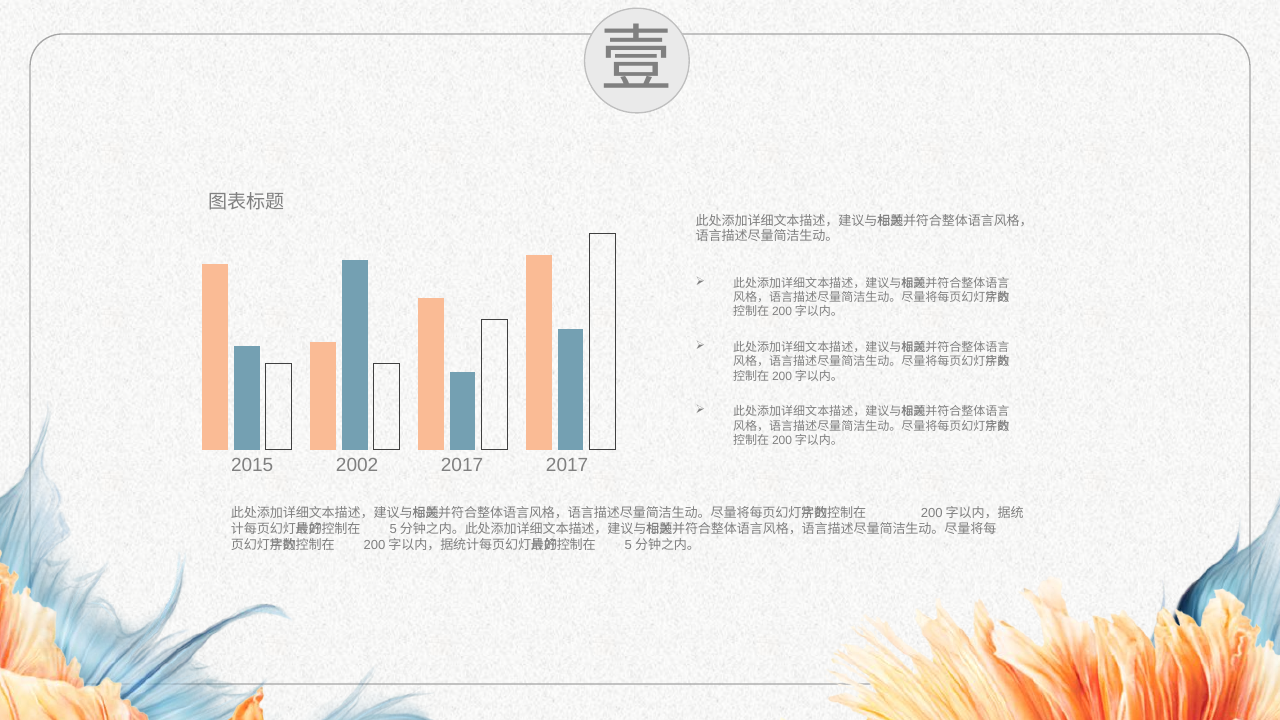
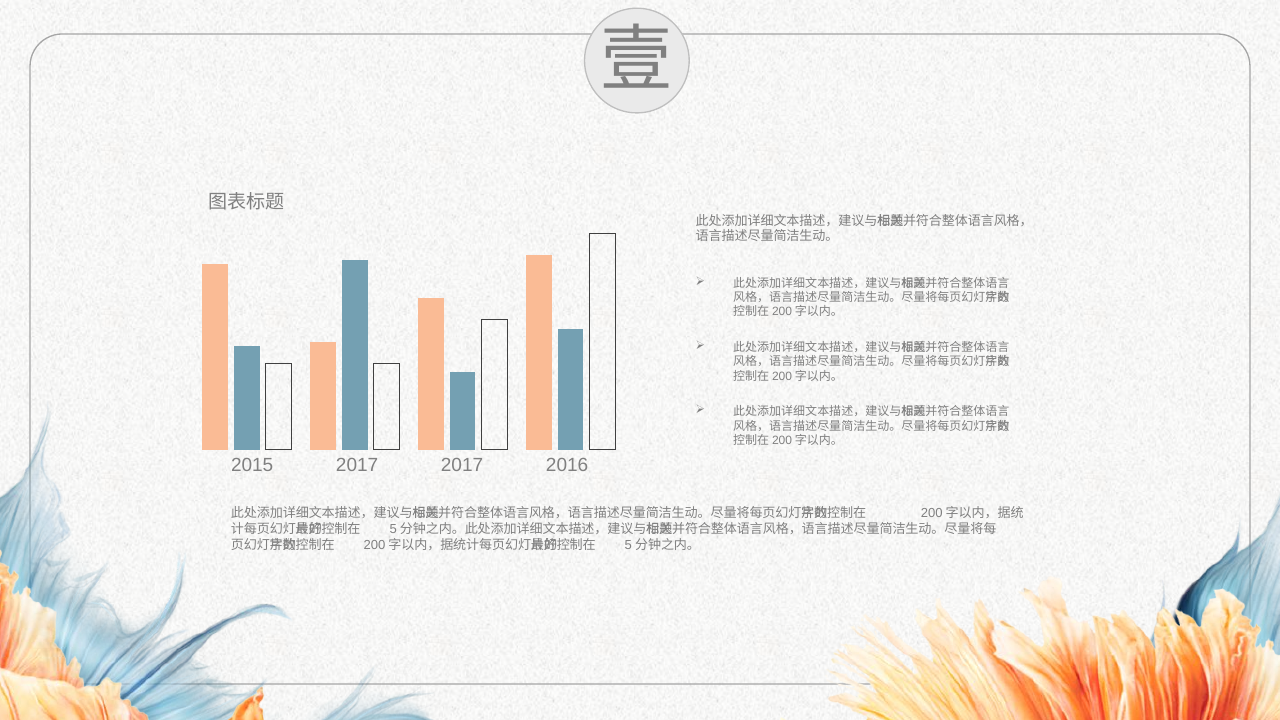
2015 2002: 2002 -> 2017 (357, 465)
2017 2017: 2017 -> 2016 (567, 465)
